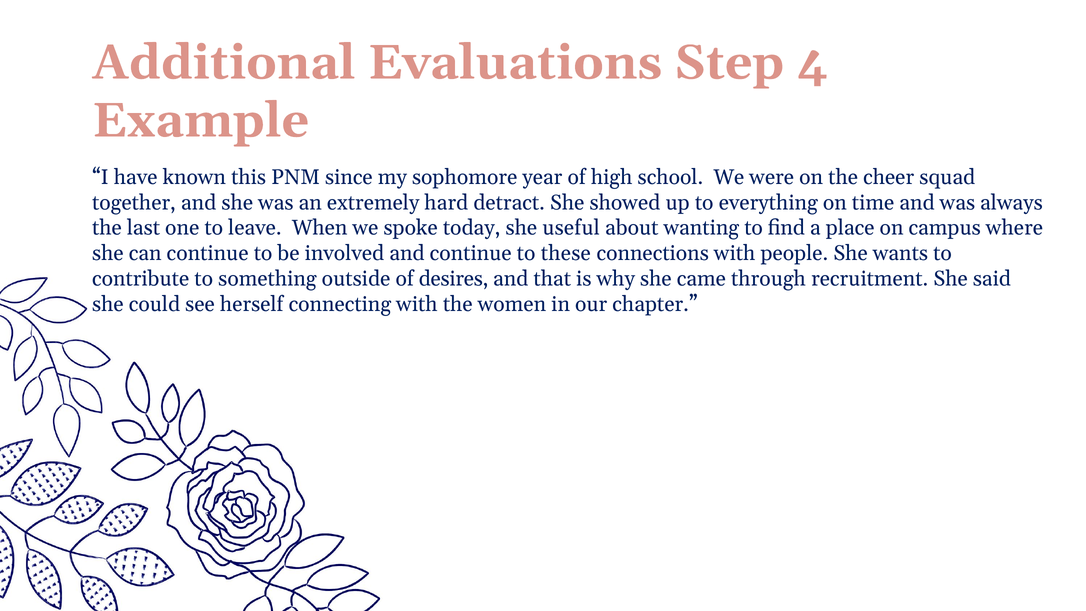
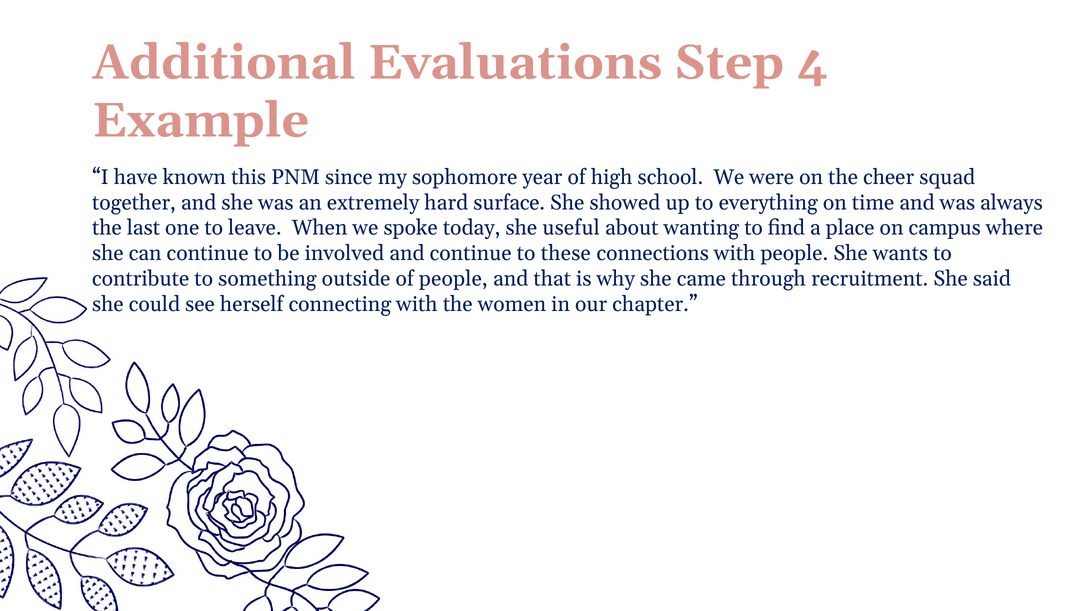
detract: detract -> surface (509, 203)
of desires: desires -> people (453, 279)
